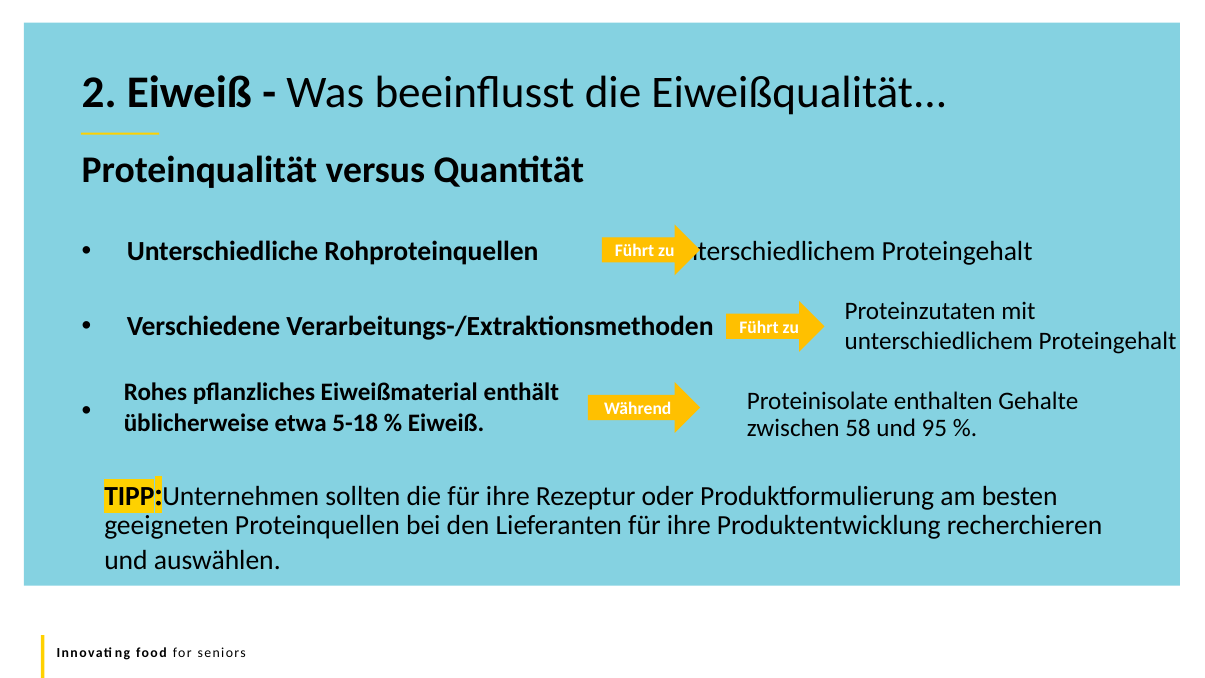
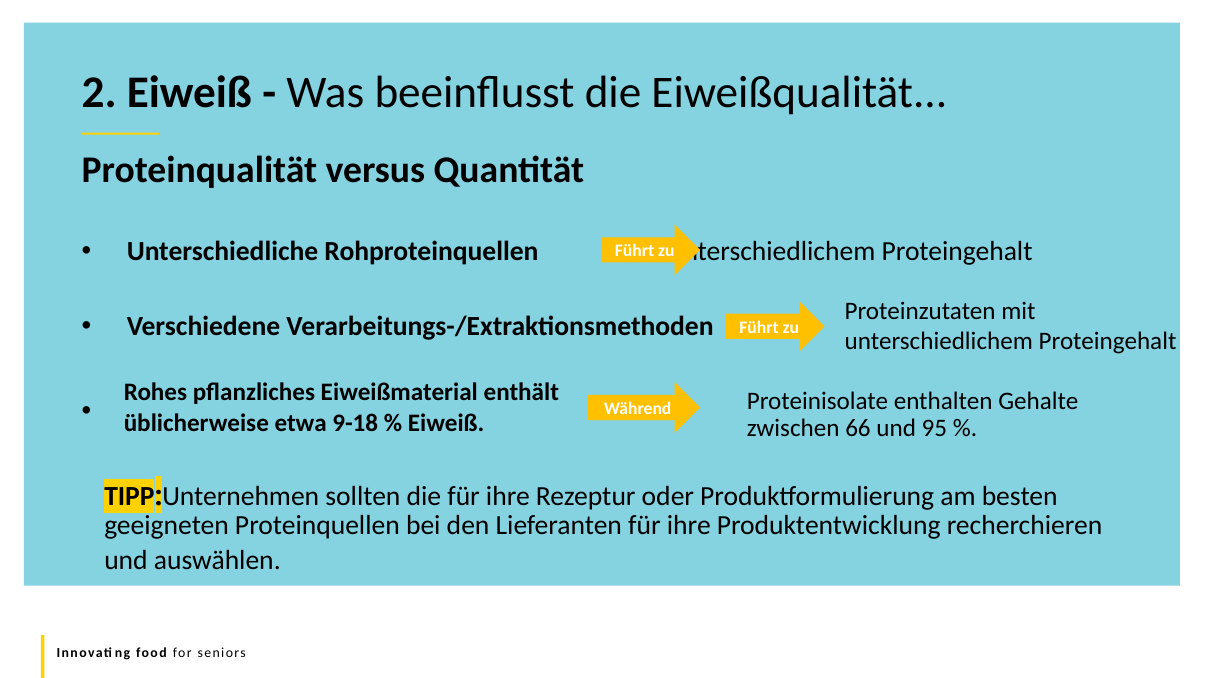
5-18: 5-18 -> 9-18 (355, 423)
58: 58 -> 66 (858, 428)
